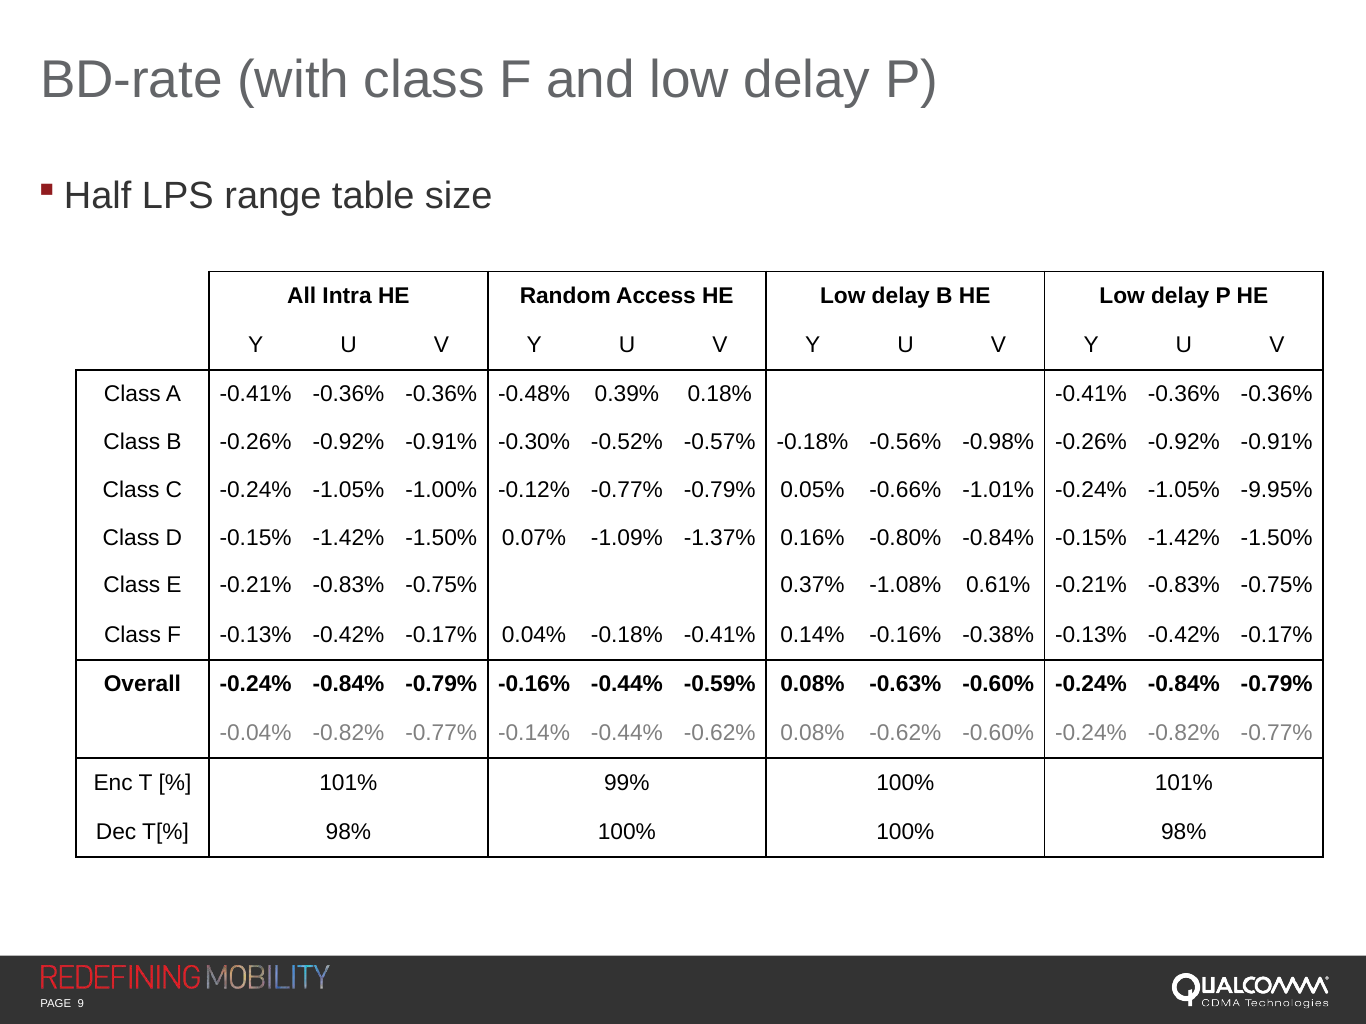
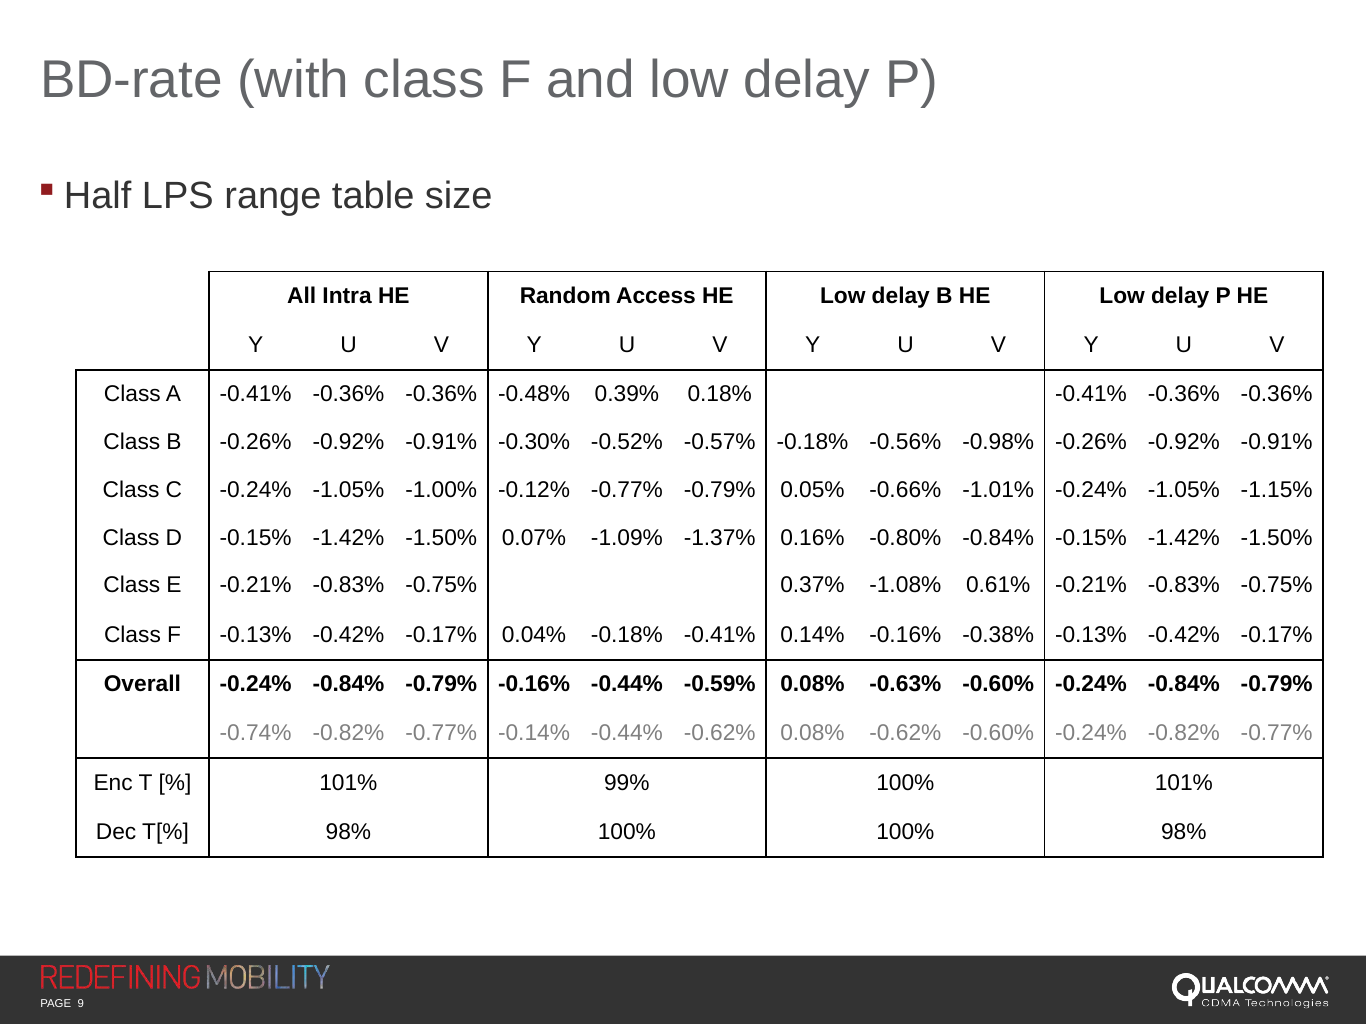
-9.95%: -9.95% -> -1.15% (1277, 490)
-0.04%: -0.04% -> -0.74% (256, 734)
